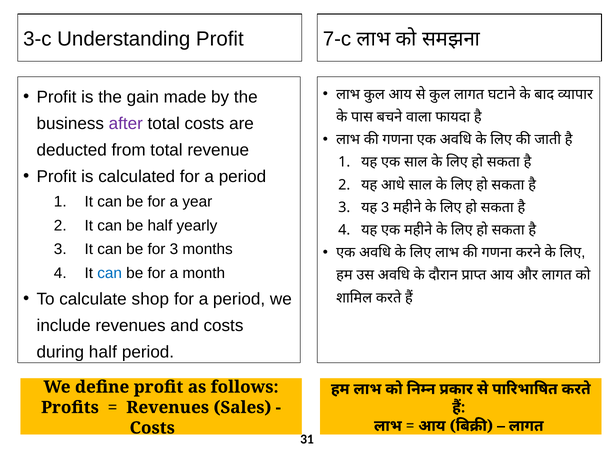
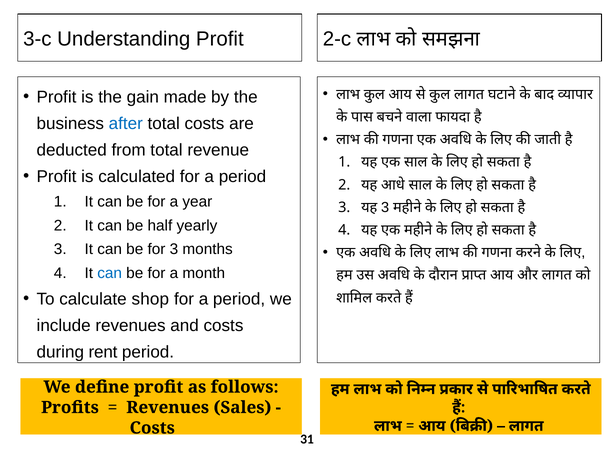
7-c: 7-c -> 2-c (337, 39)
after colour: purple -> blue (126, 124)
during half: half -> rent (103, 353)
